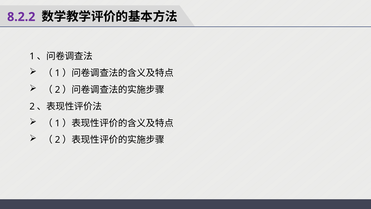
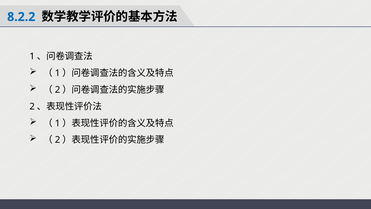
8.2.2 colour: purple -> blue (21, 17)
